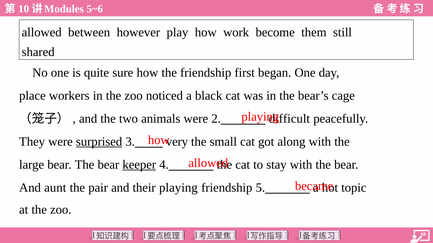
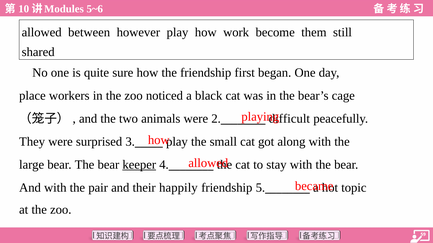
surprised underline: present -> none (99, 142)
very: very -> play (177, 142)
And aunt: aunt -> with (55, 188)
their playing: playing -> happily (178, 188)
